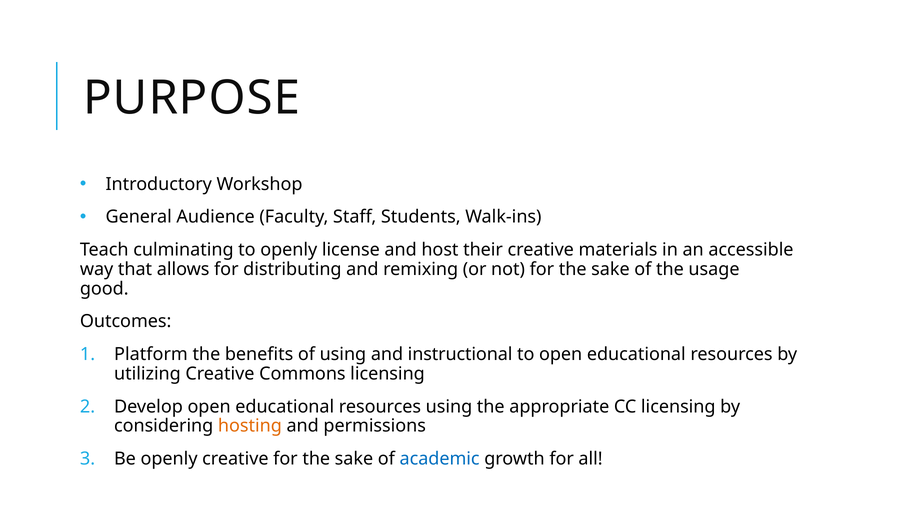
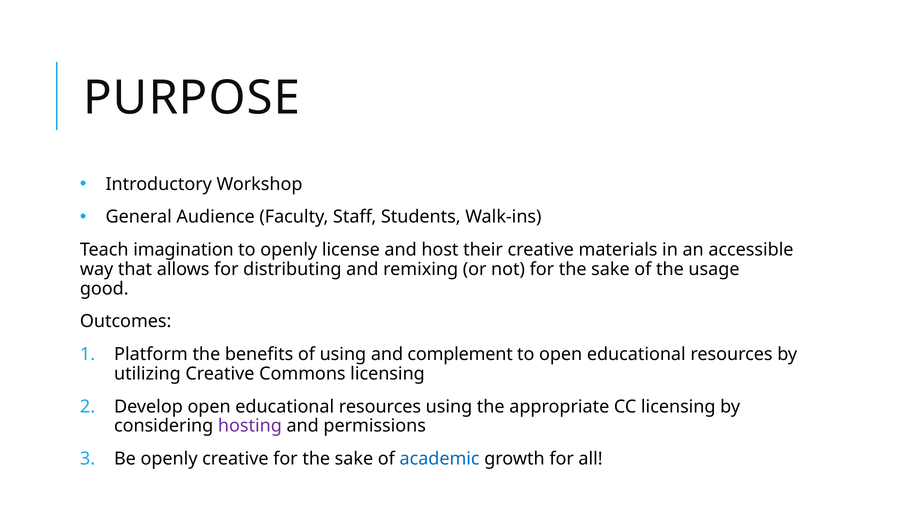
culminating: culminating -> imagination (184, 249)
instructional: instructional -> complement (460, 354)
hosting colour: orange -> purple (250, 426)
